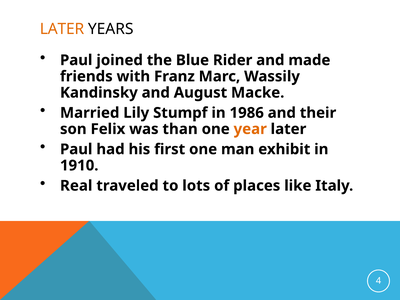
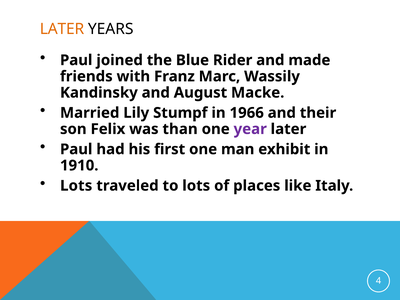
1986: 1986 -> 1966 (247, 113)
year colour: orange -> purple (250, 129)
Real: Real -> Lots (76, 186)
